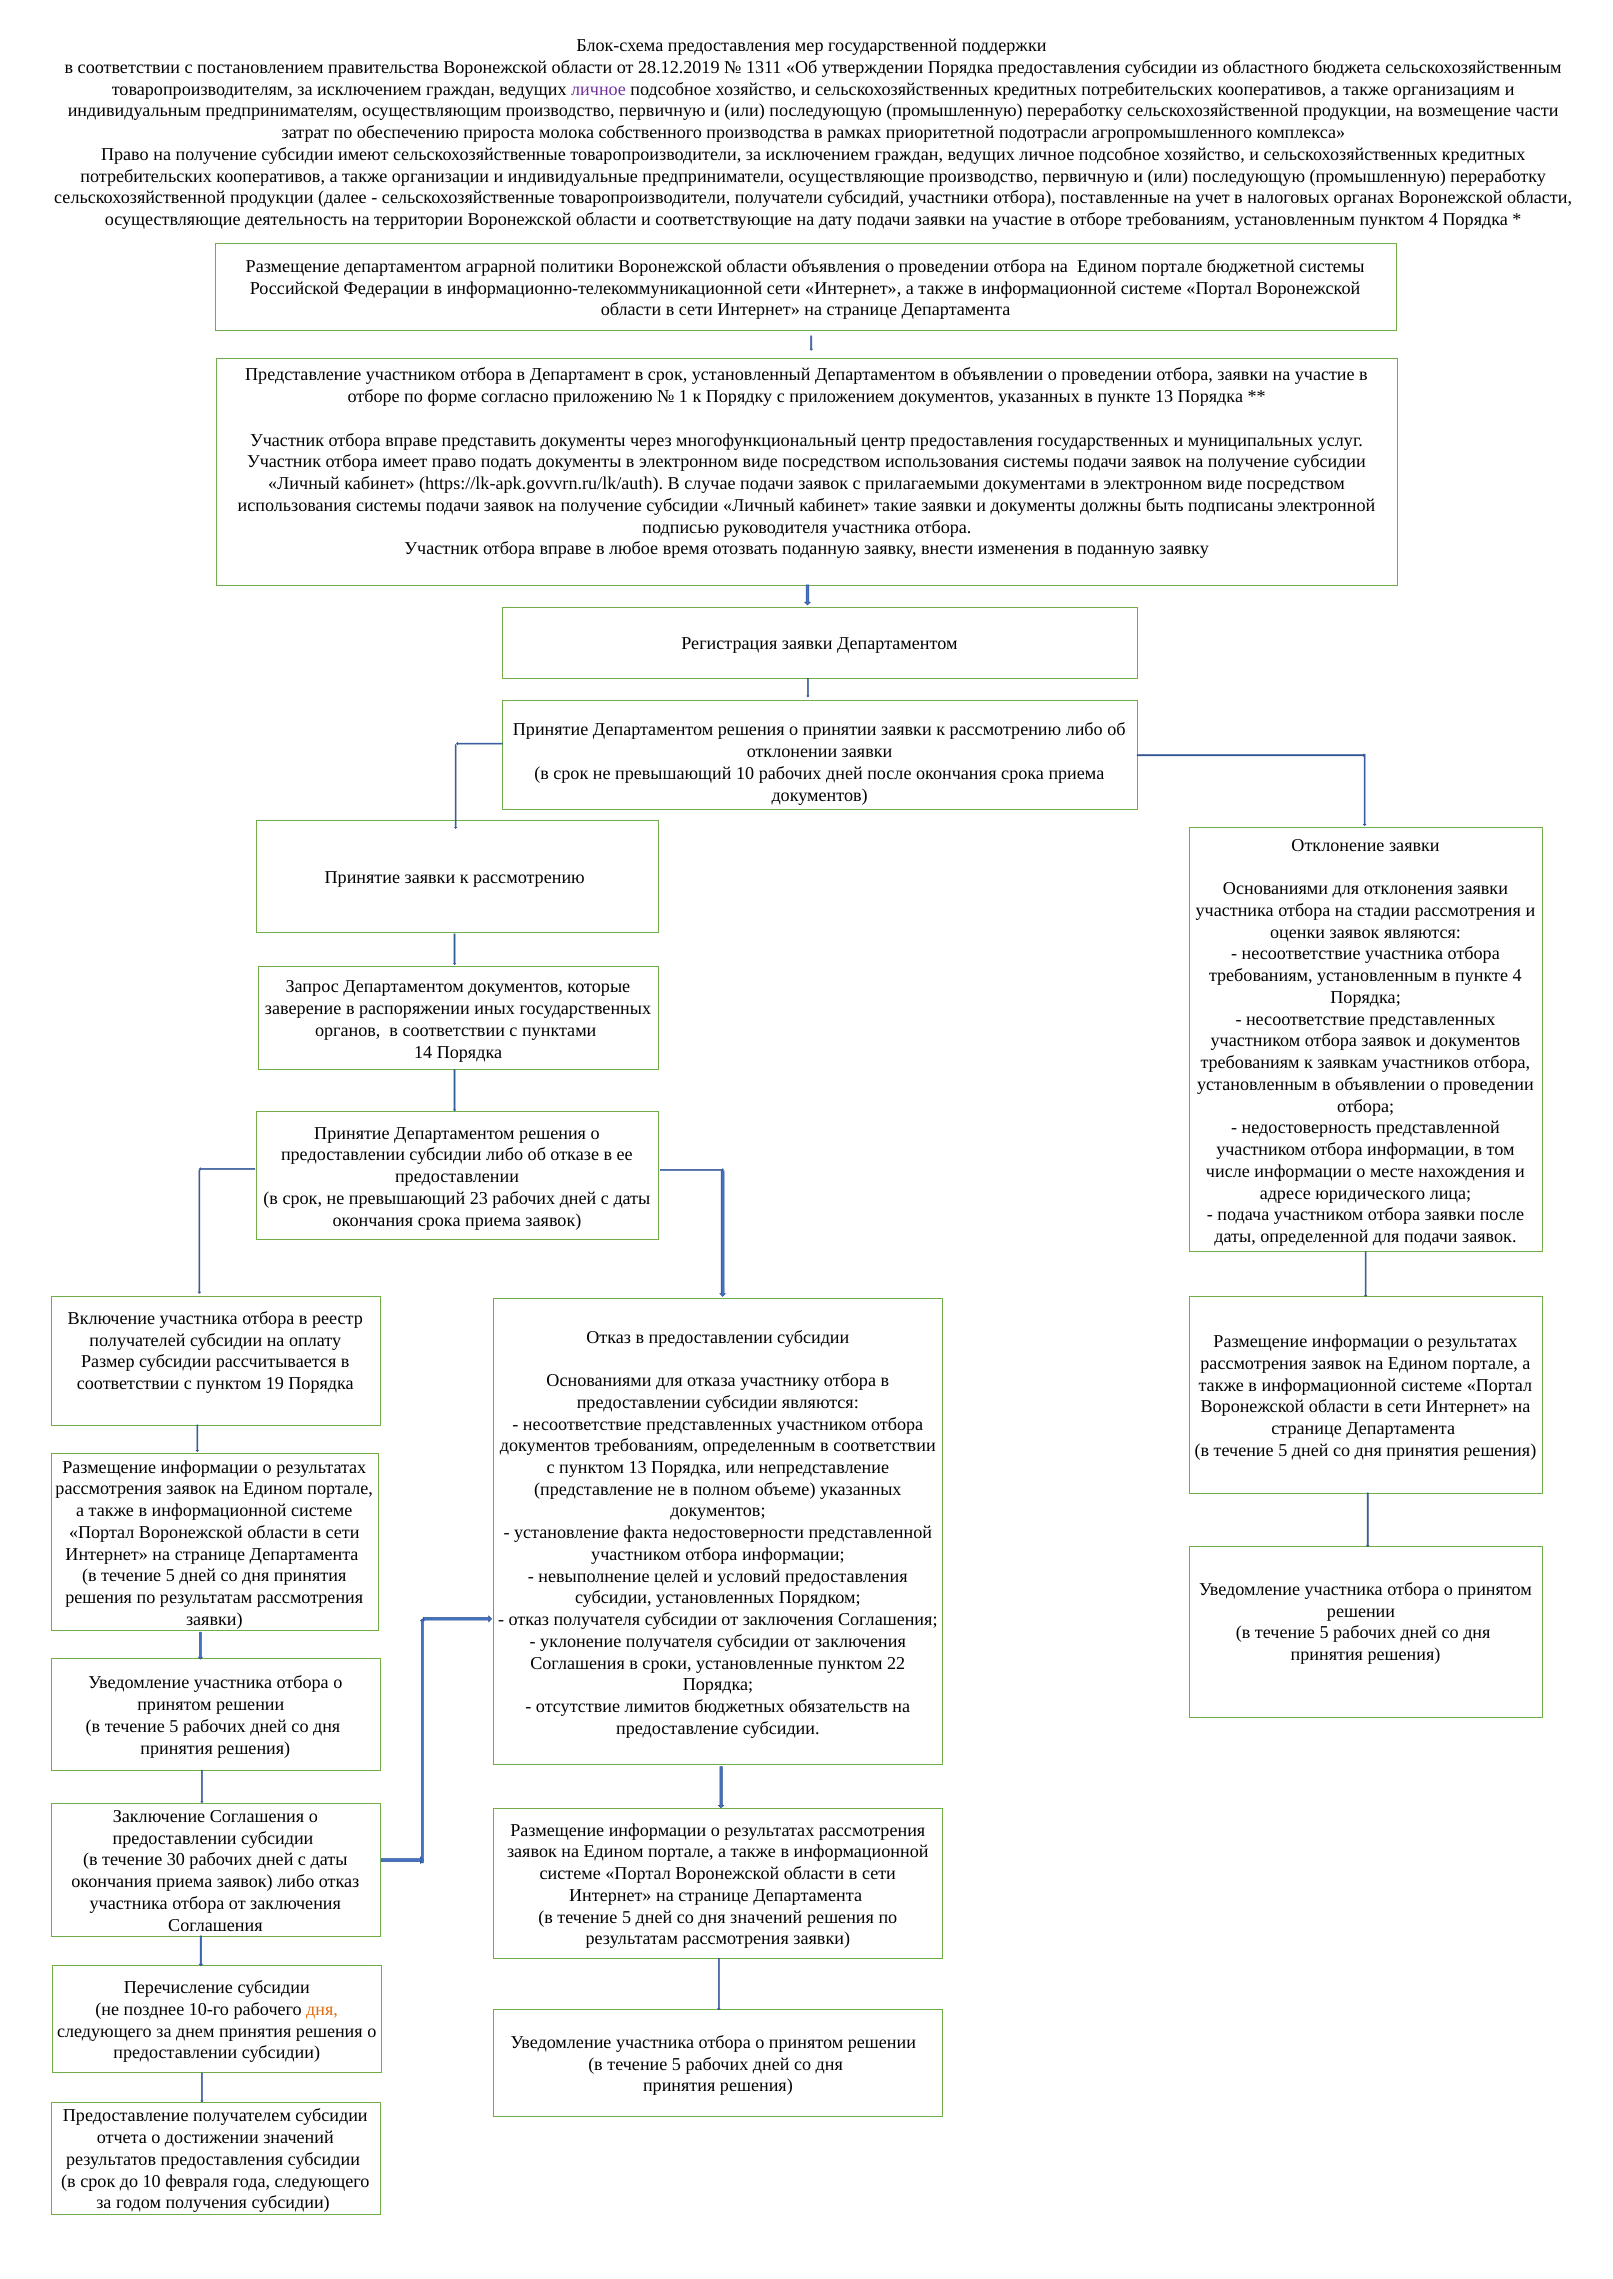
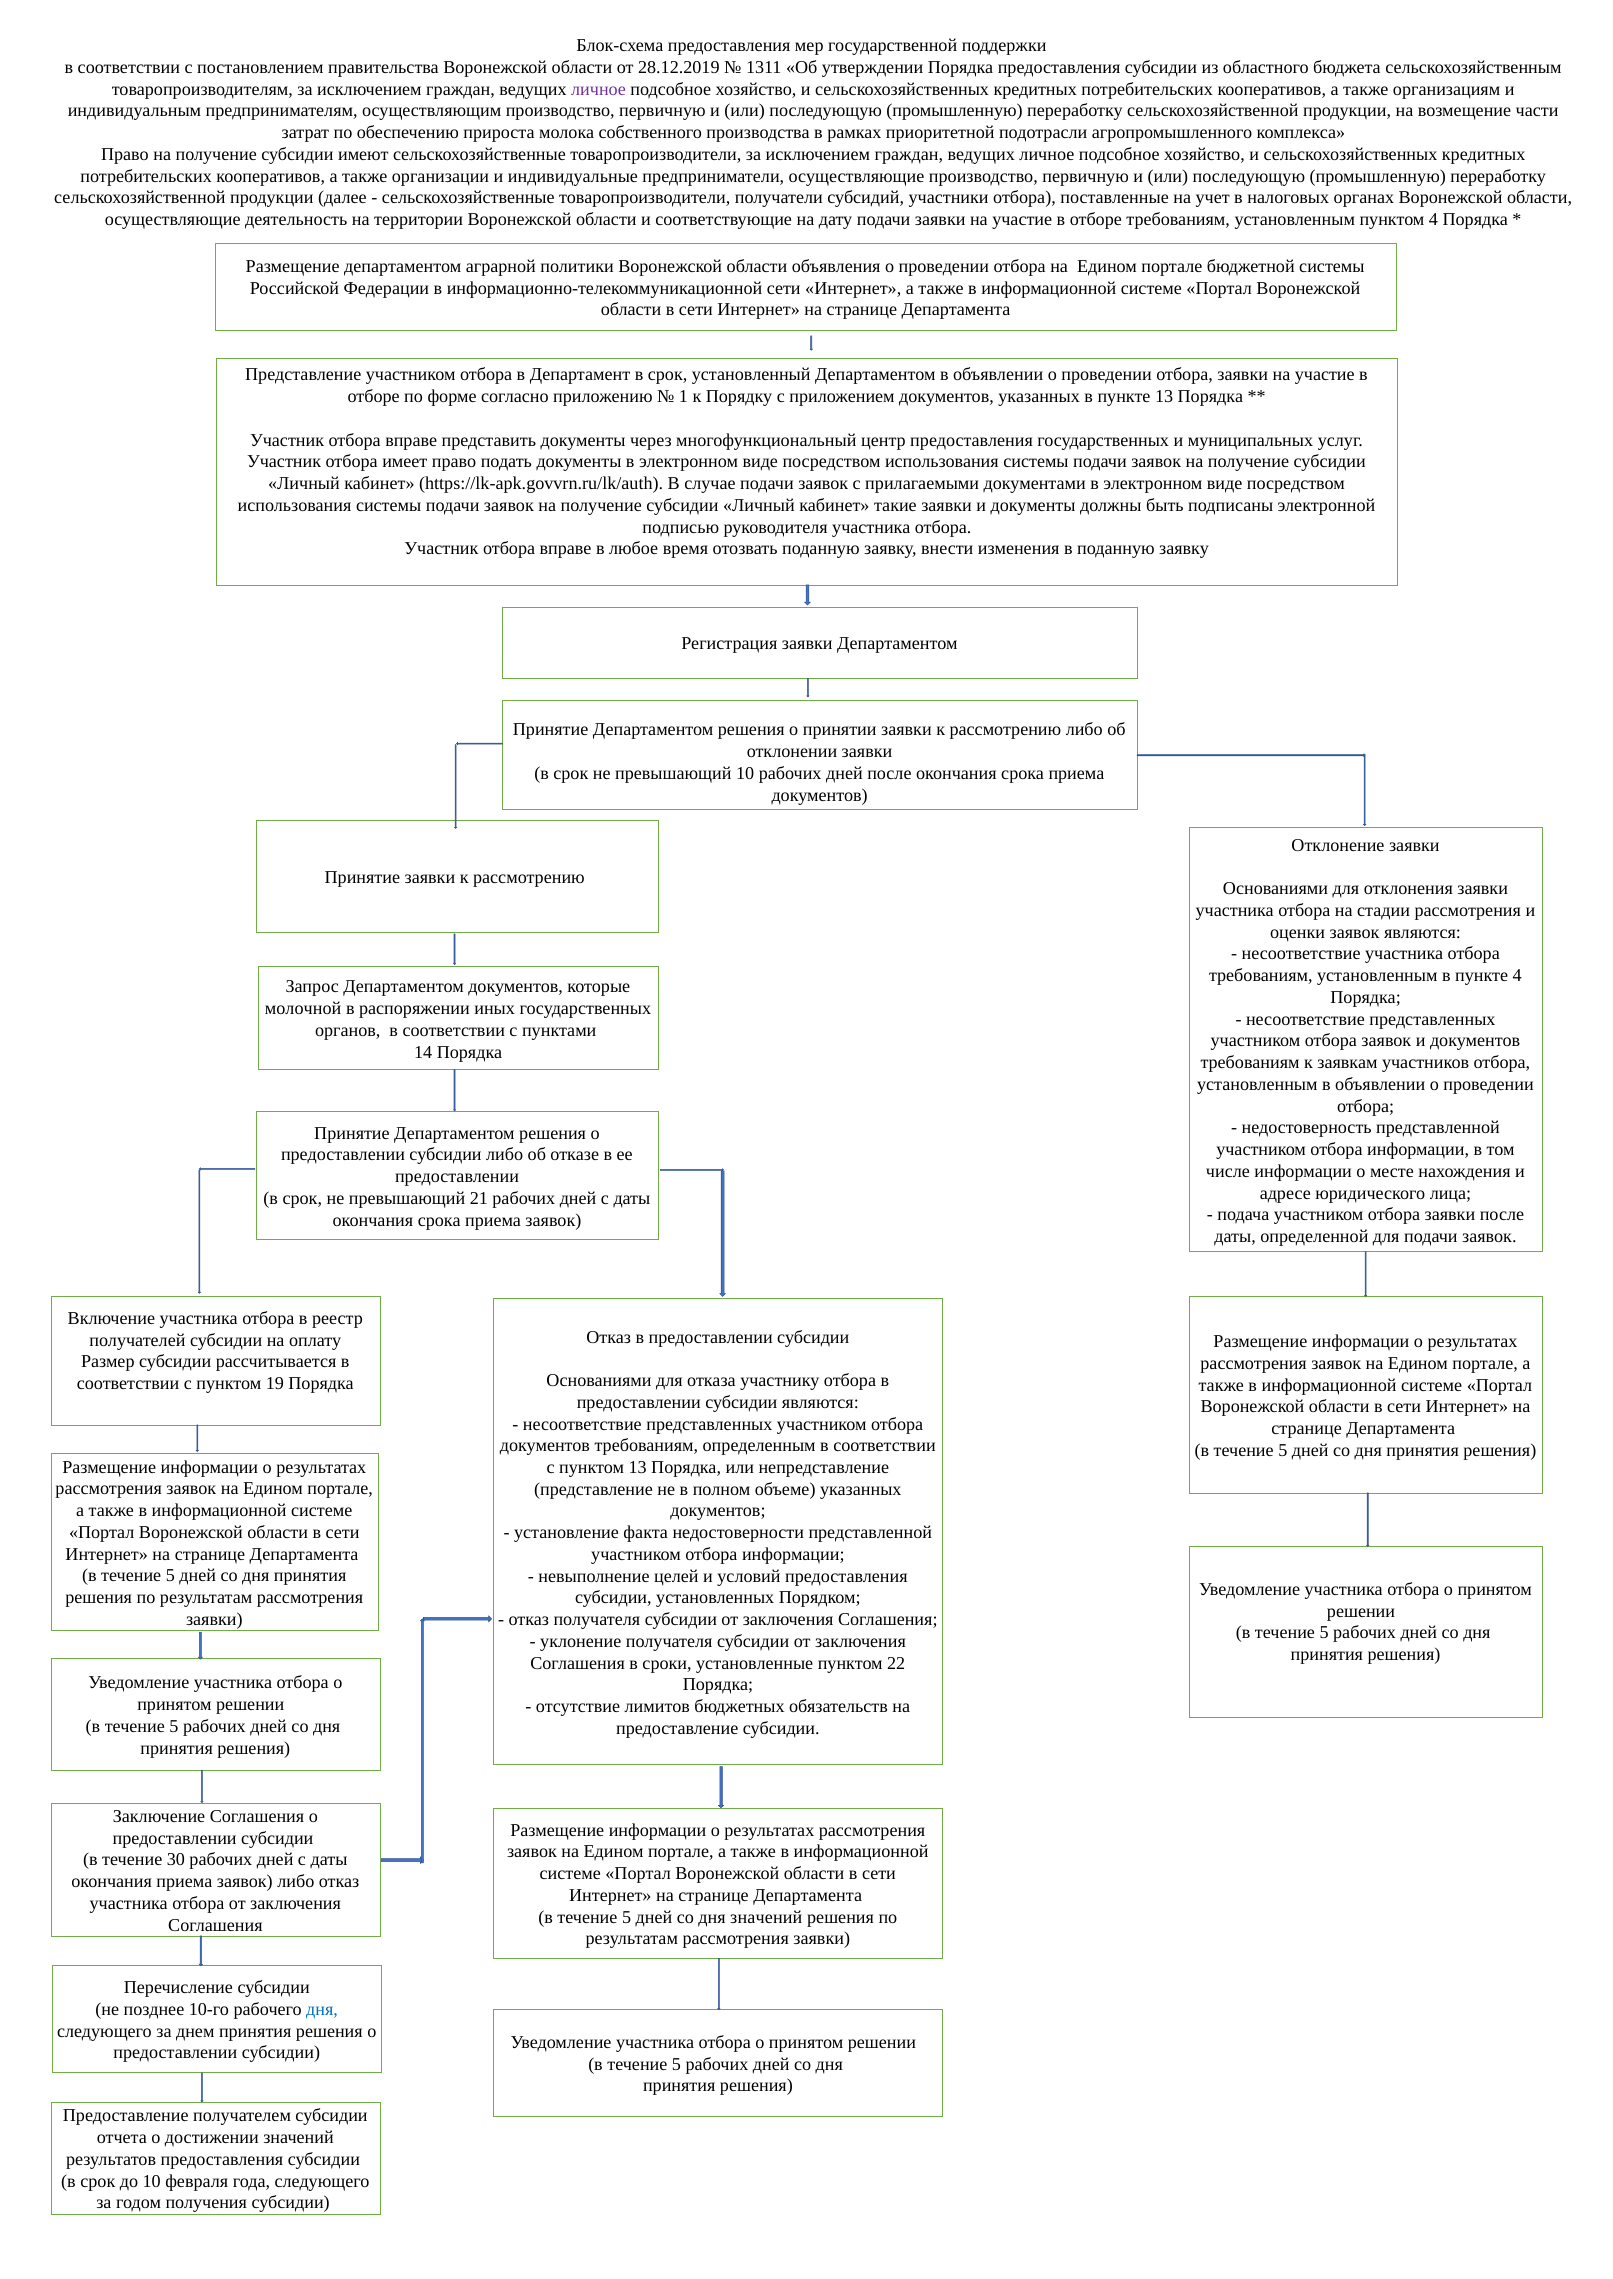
заверение: заверение -> молочной (303, 1009)
23: 23 -> 21 (479, 1198)
дня colour: orange -> blue (322, 2009)
